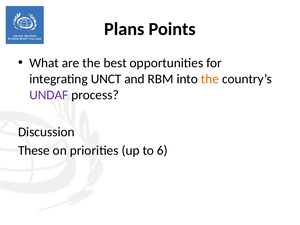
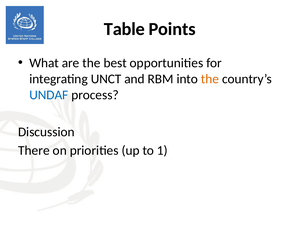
Plans: Plans -> Table (124, 29)
UNDAF colour: purple -> blue (49, 95)
These: These -> There (34, 150)
6: 6 -> 1 (162, 150)
